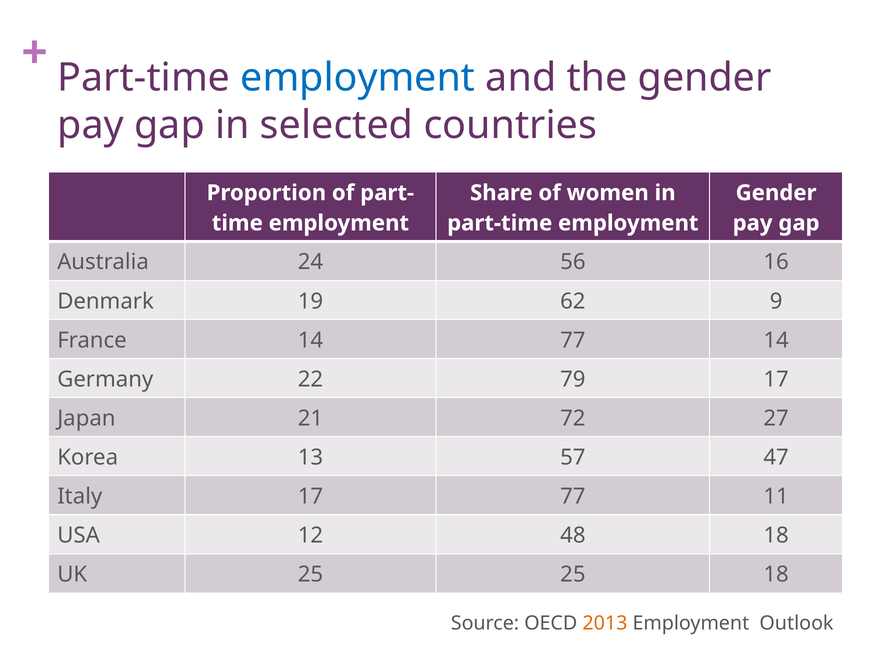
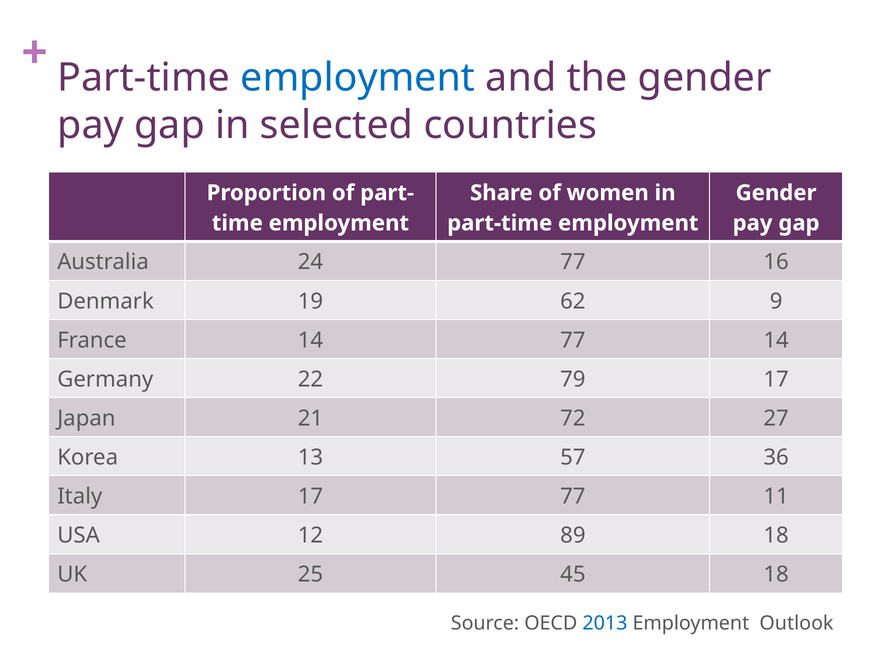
24 56: 56 -> 77 (573, 262)
47: 47 -> 36 (776, 457)
48: 48 -> 89 (573, 536)
25 25: 25 -> 45 (573, 575)
2013 colour: orange -> blue (605, 623)
